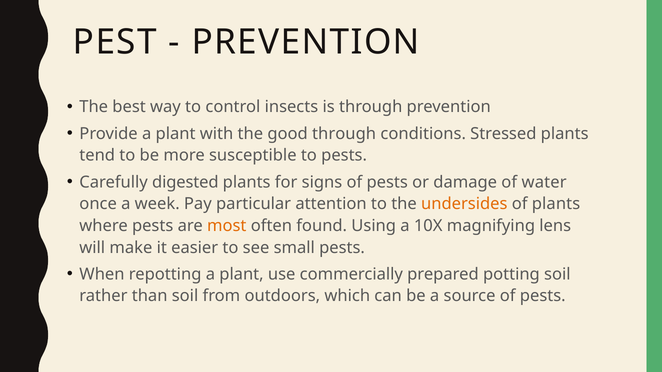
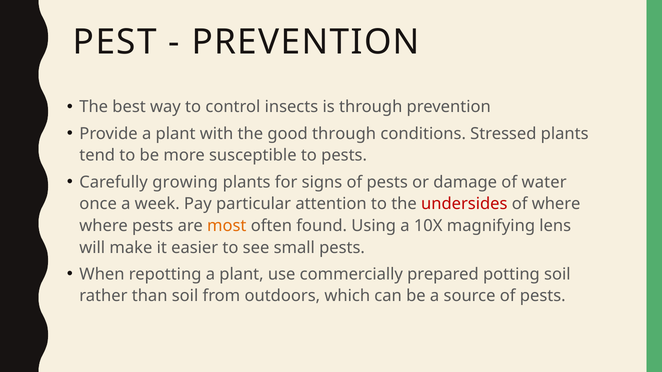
digested: digested -> growing (185, 182)
undersides colour: orange -> red (464, 204)
of plants: plants -> where (556, 204)
